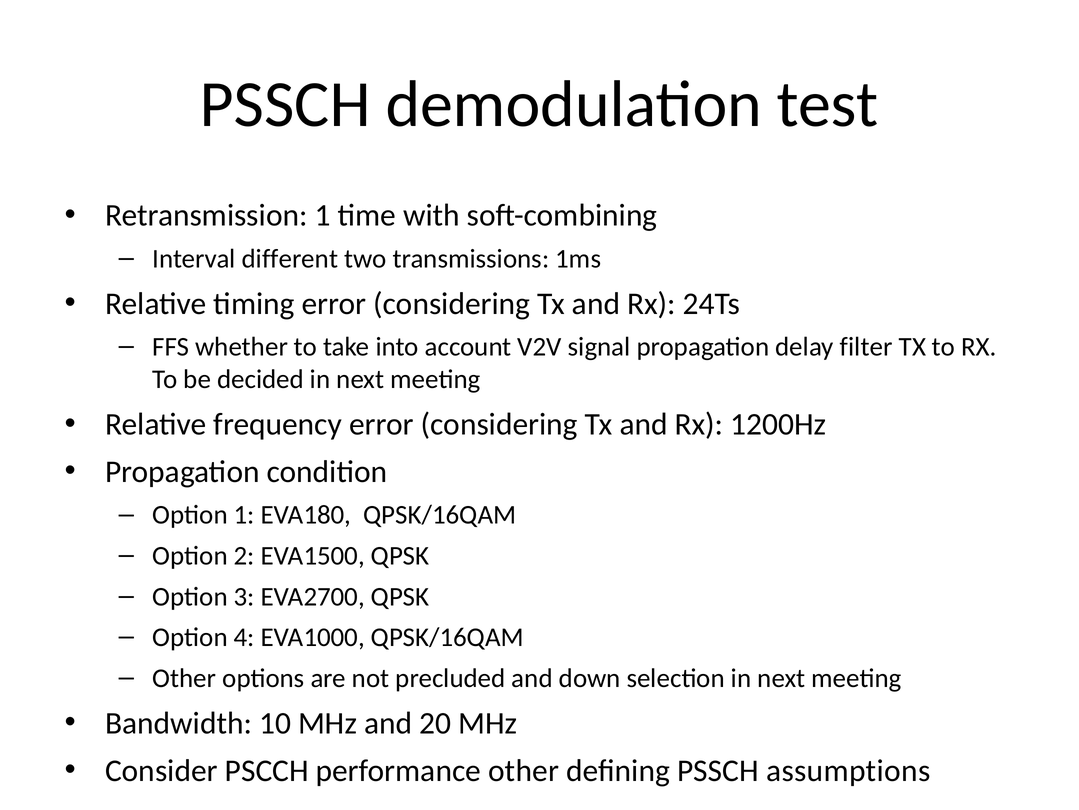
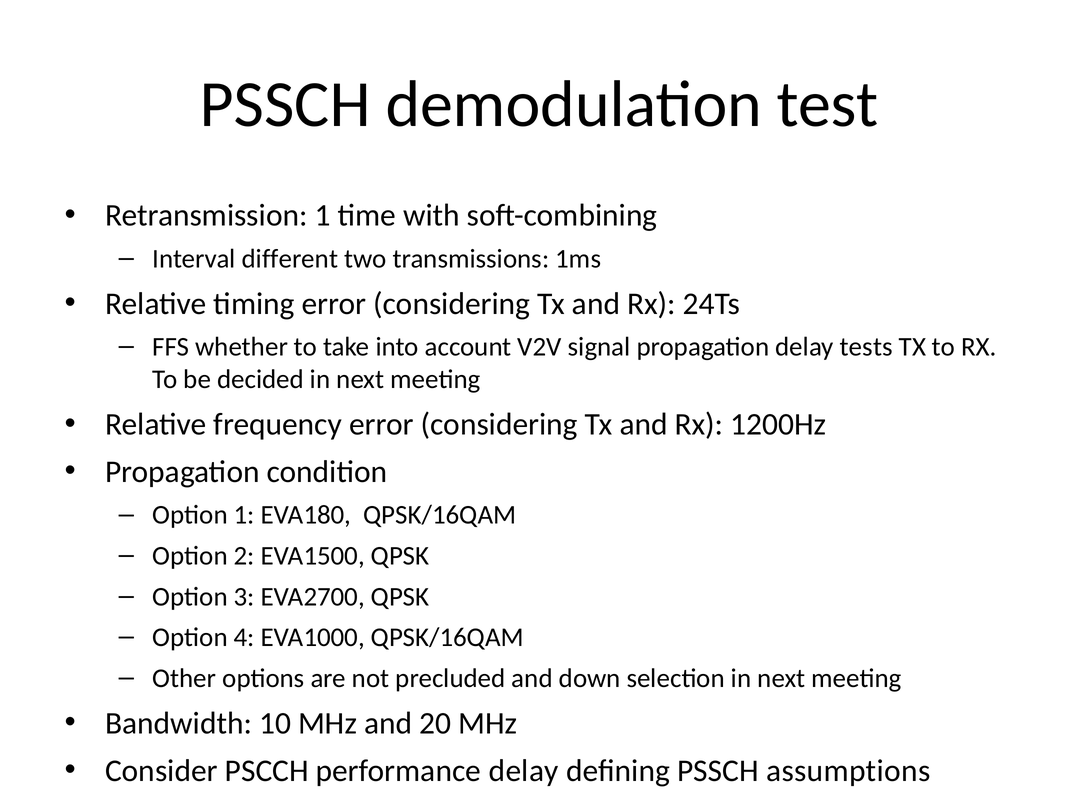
filter: filter -> tests (866, 347)
performance other: other -> delay (524, 770)
